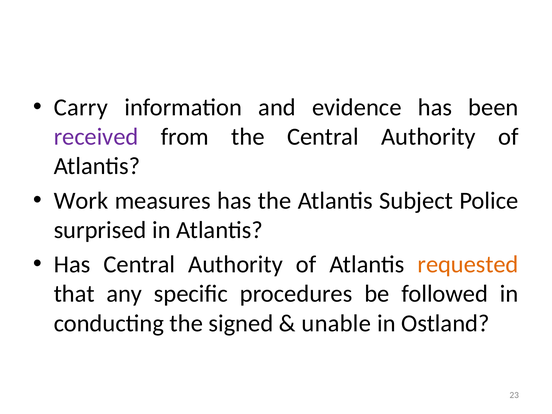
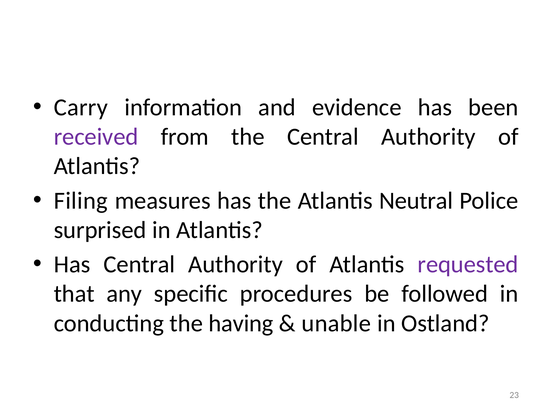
Work: Work -> Filing (81, 201)
Subject: Subject -> Neutral (416, 201)
requested colour: orange -> purple (468, 264)
signed: signed -> having (241, 323)
